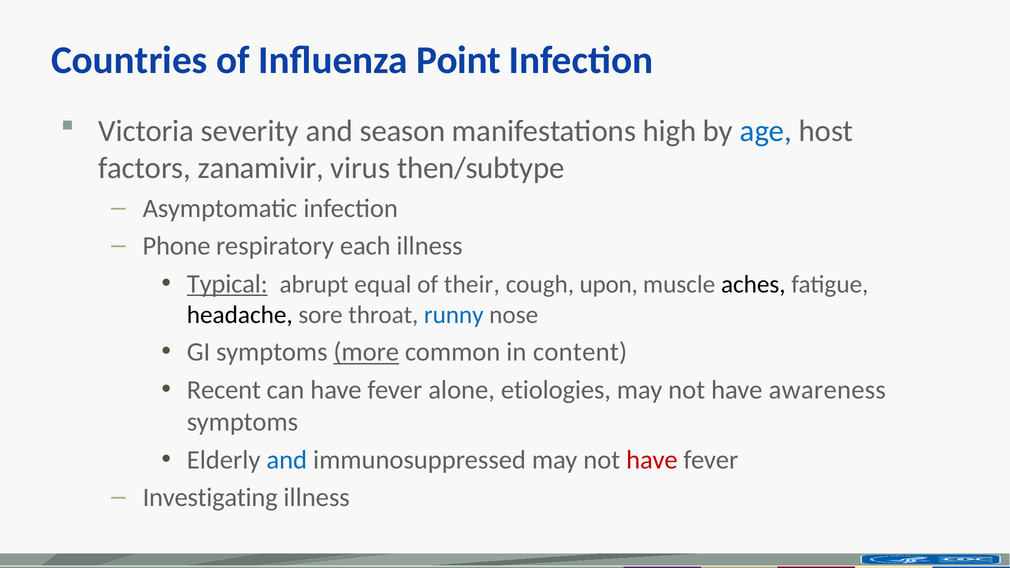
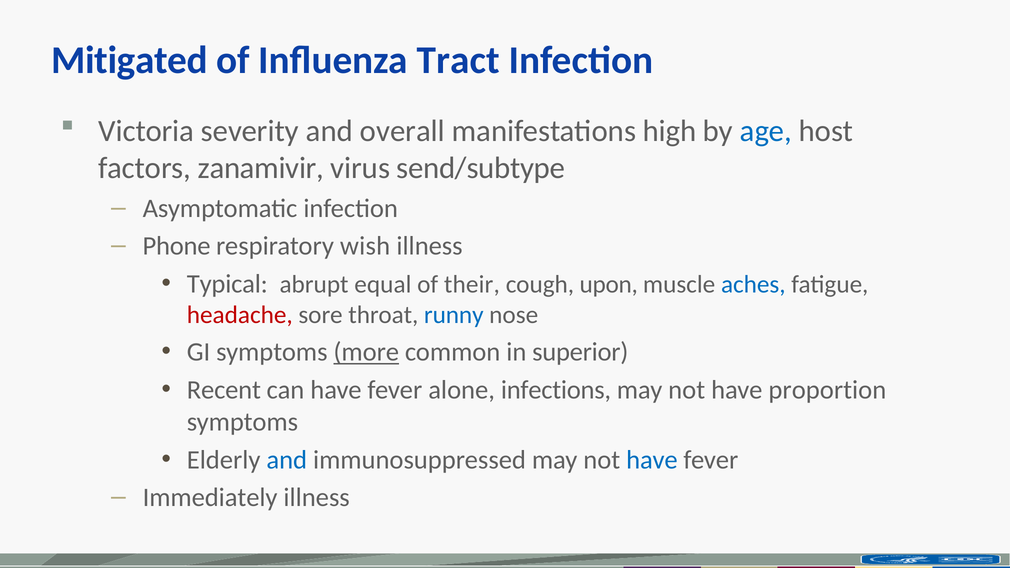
Countries: Countries -> Mitigated (129, 60)
Point: Point -> Tract (458, 60)
season: season -> overall (402, 131)
then/subtype: then/subtype -> send/subtype (481, 168)
each: each -> wish (365, 246)
Typical underline: present -> none (227, 284)
aches colour: black -> blue (753, 285)
headache colour: black -> red (240, 315)
content: content -> superior (580, 352)
etiologies: etiologies -> infections (556, 390)
awareness: awareness -> proportion (827, 390)
have colour: red -> blue (652, 460)
Investigating: Investigating -> Immediately (210, 498)
